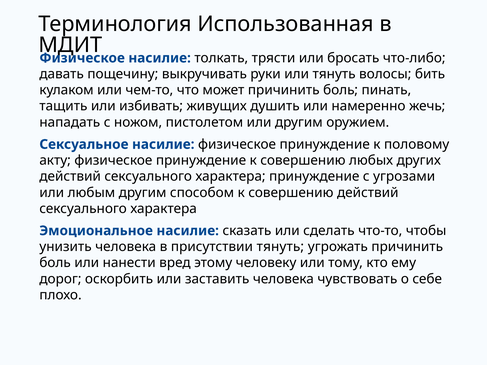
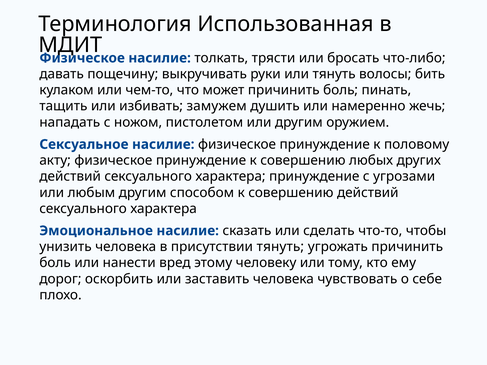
живущих: живущих -> замужем (217, 106)
